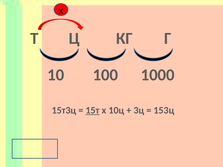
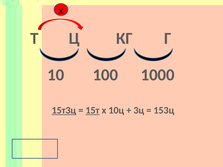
15т3ц underline: none -> present (64, 111)
